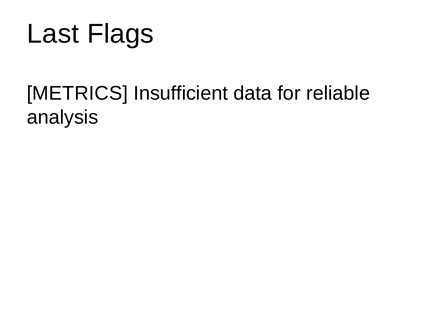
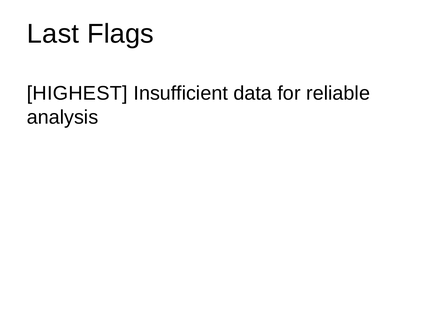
METRICS: METRICS -> HIGHEST (77, 94)
